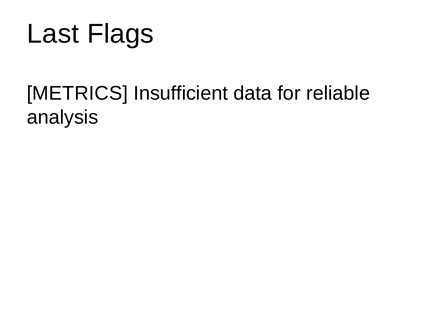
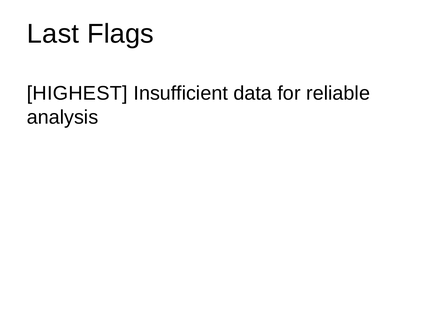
METRICS: METRICS -> HIGHEST (77, 94)
